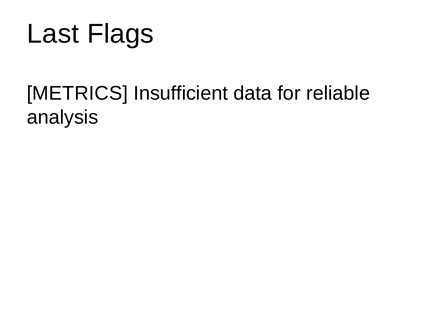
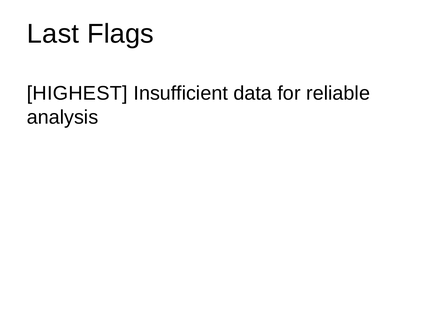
METRICS: METRICS -> HIGHEST (77, 94)
